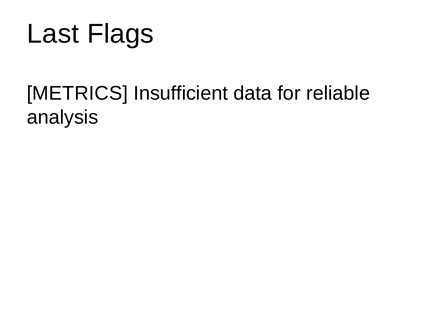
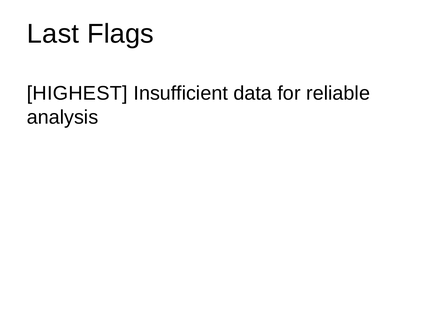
METRICS: METRICS -> HIGHEST (77, 94)
